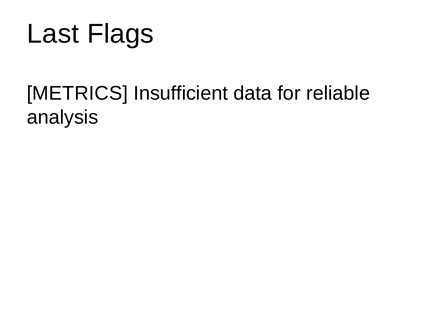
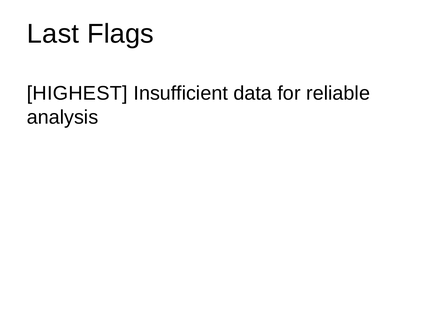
METRICS: METRICS -> HIGHEST (77, 94)
